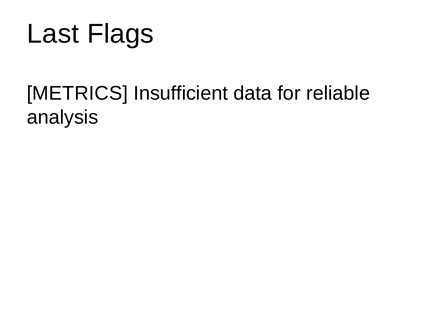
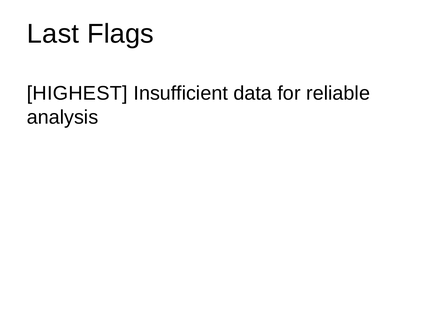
METRICS: METRICS -> HIGHEST (77, 94)
